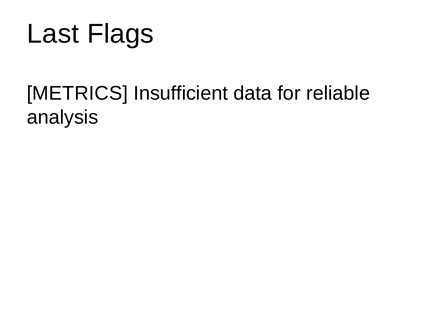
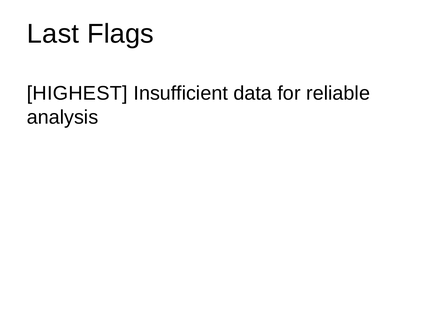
METRICS: METRICS -> HIGHEST (77, 94)
